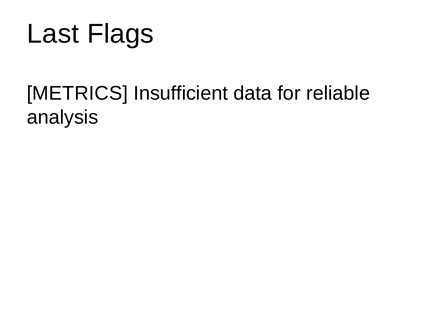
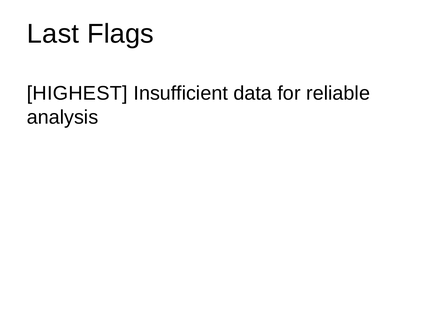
METRICS: METRICS -> HIGHEST (77, 94)
